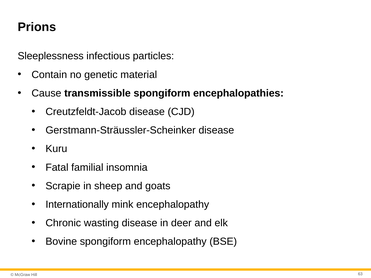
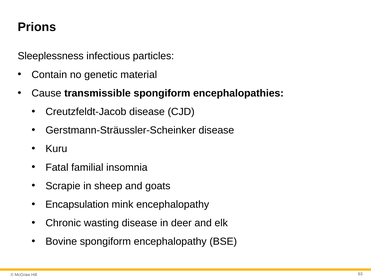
Internationally: Internationally -> Encapsulation (77, 205)
